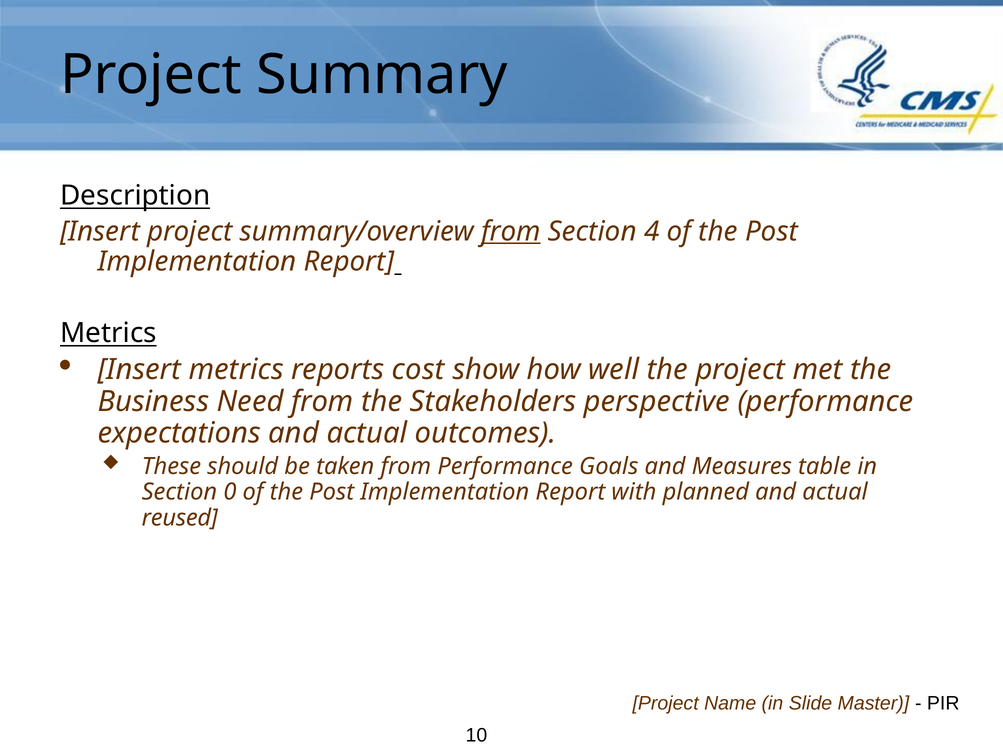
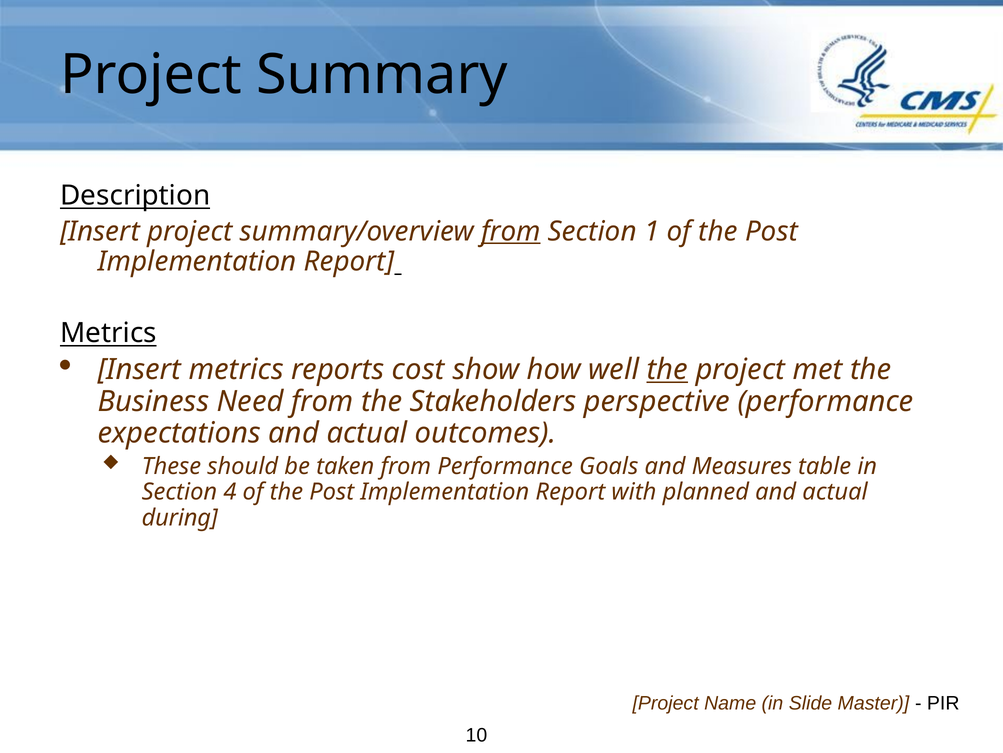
4: 4 -> 1 (652, 231)
the underline: none -> present (667, 369)
0: 0 -> 4 (230, 492)
reused: reused -> during (180, 517)
